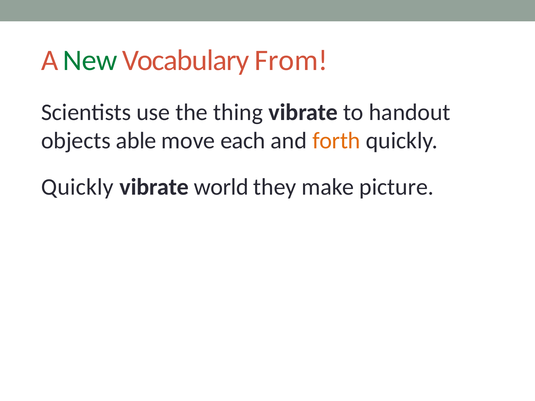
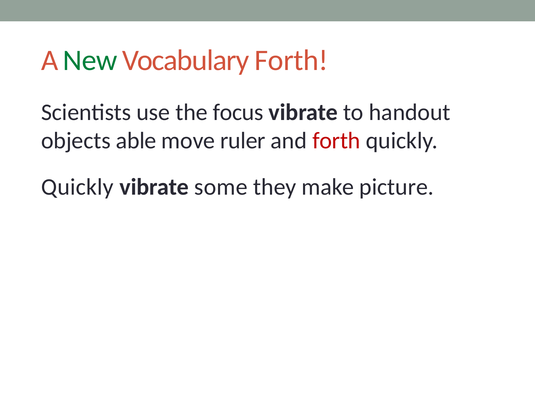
Vocabulary From: From -> Forth (291, 61)
thing: thing -> focus (238, 112)
each: each -> ruler (243, 141)
forth colour: orange -> red (336, 141)
world: world -> some (221, 187)
